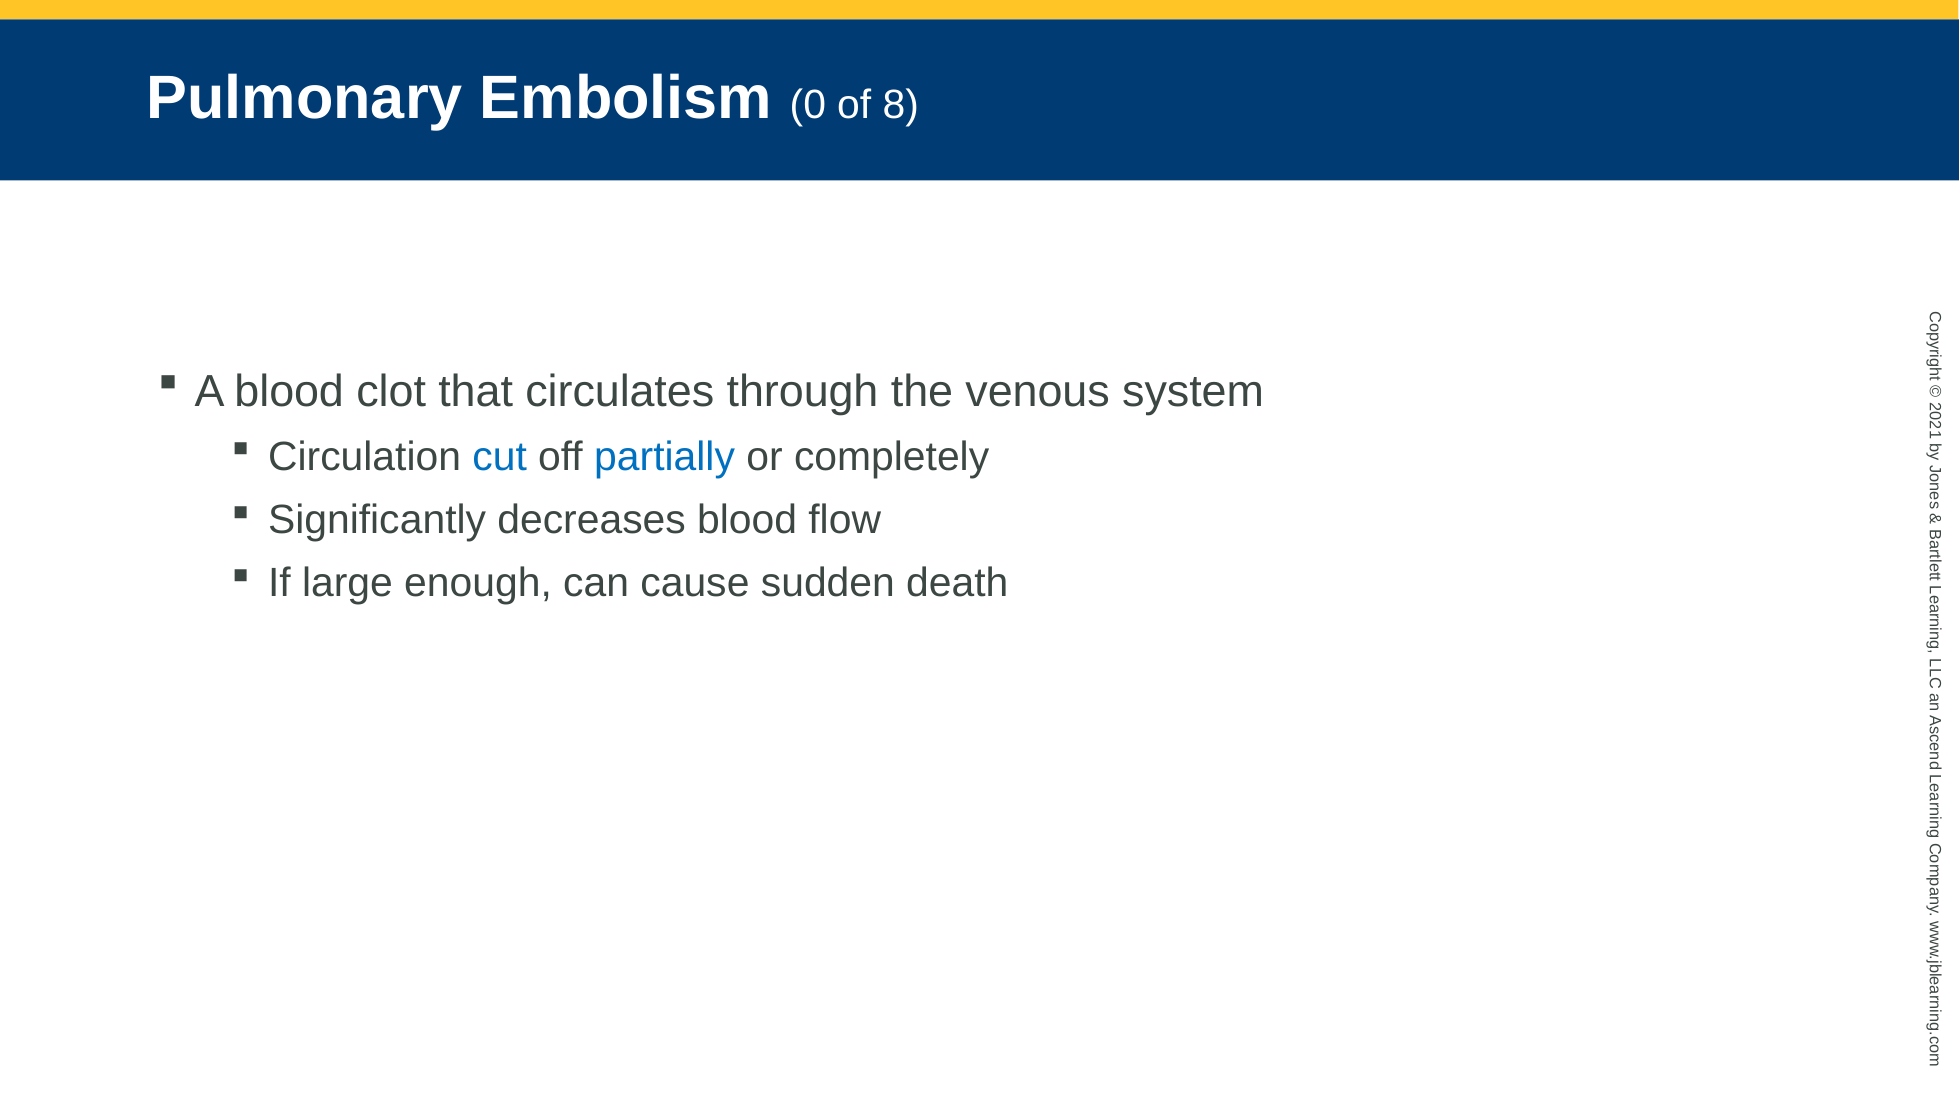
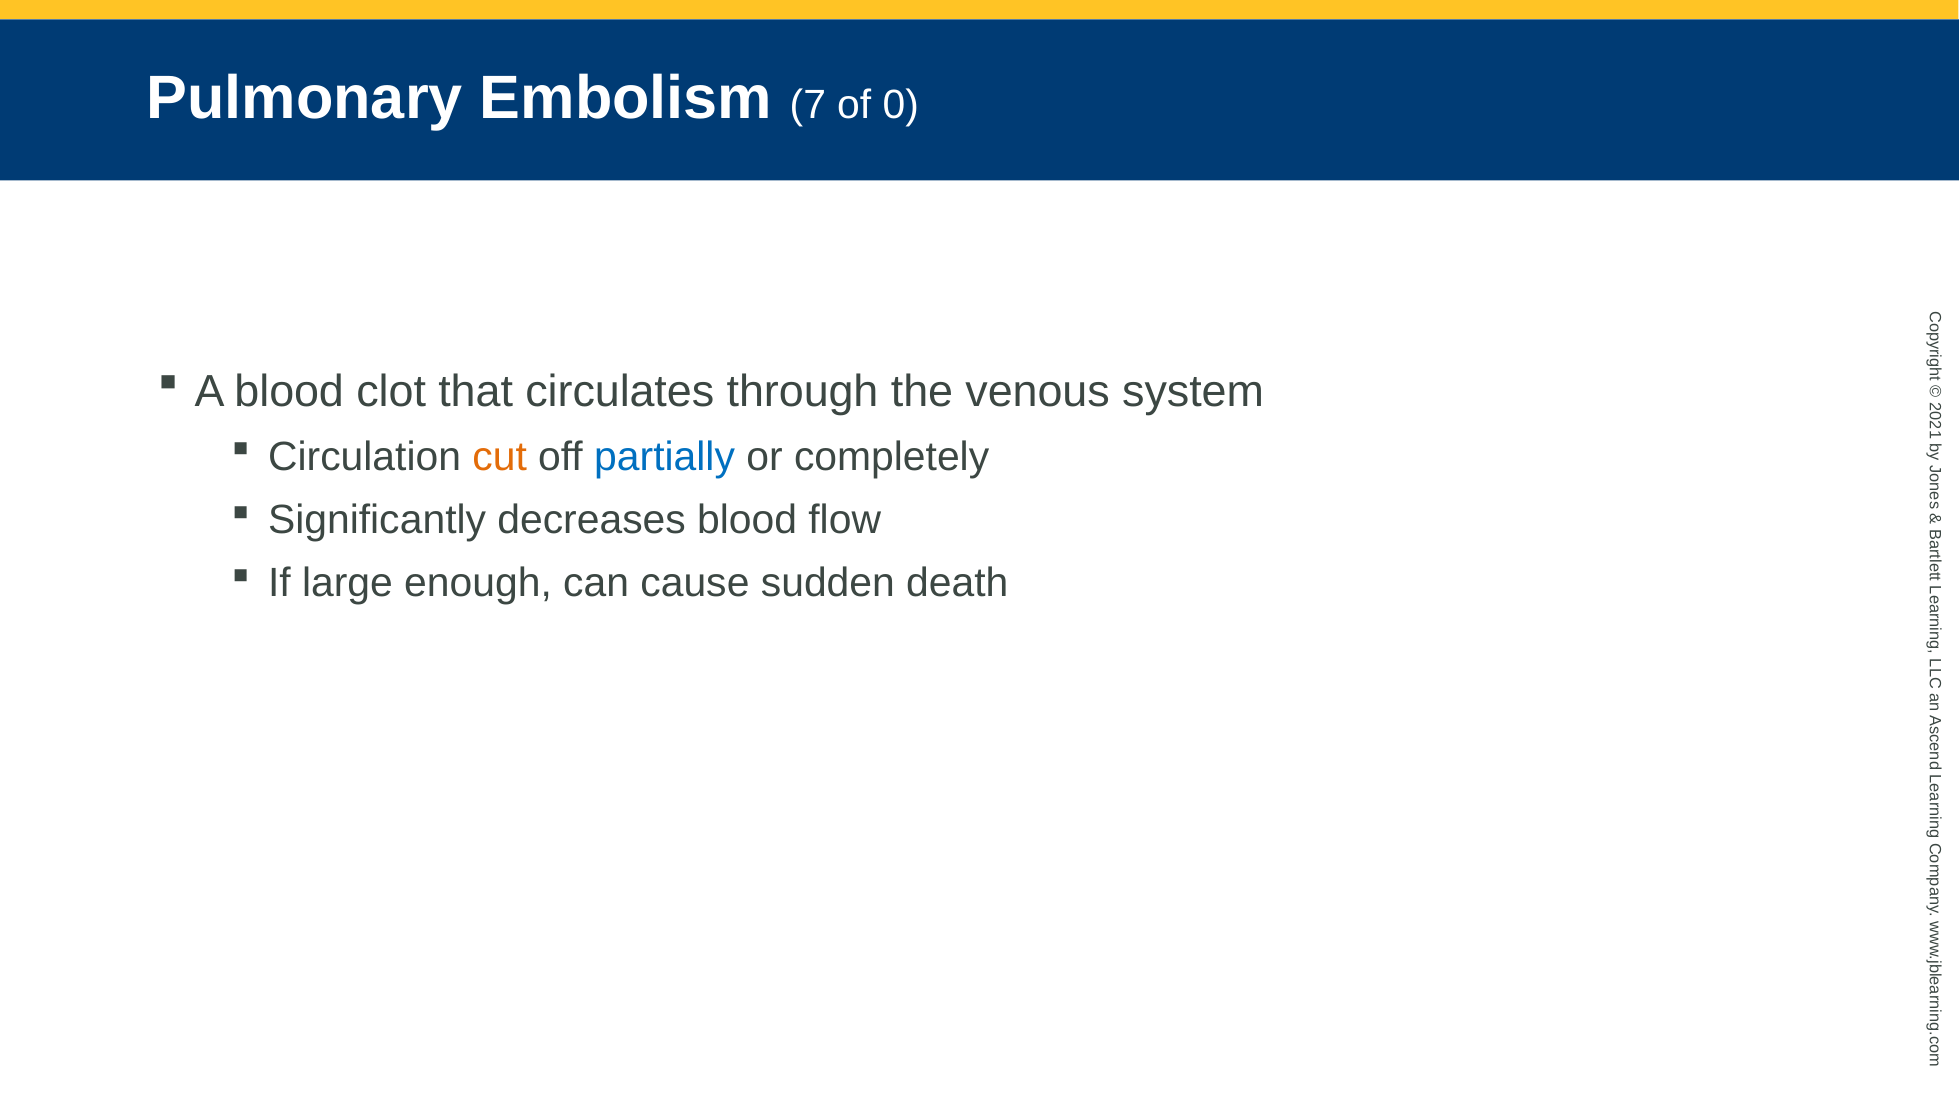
Embolism 0: 0 -> 7 (808, 105)
of 8: 8 -> 0 (901, 105)
cut colour: blue -> orange (500, 457)
